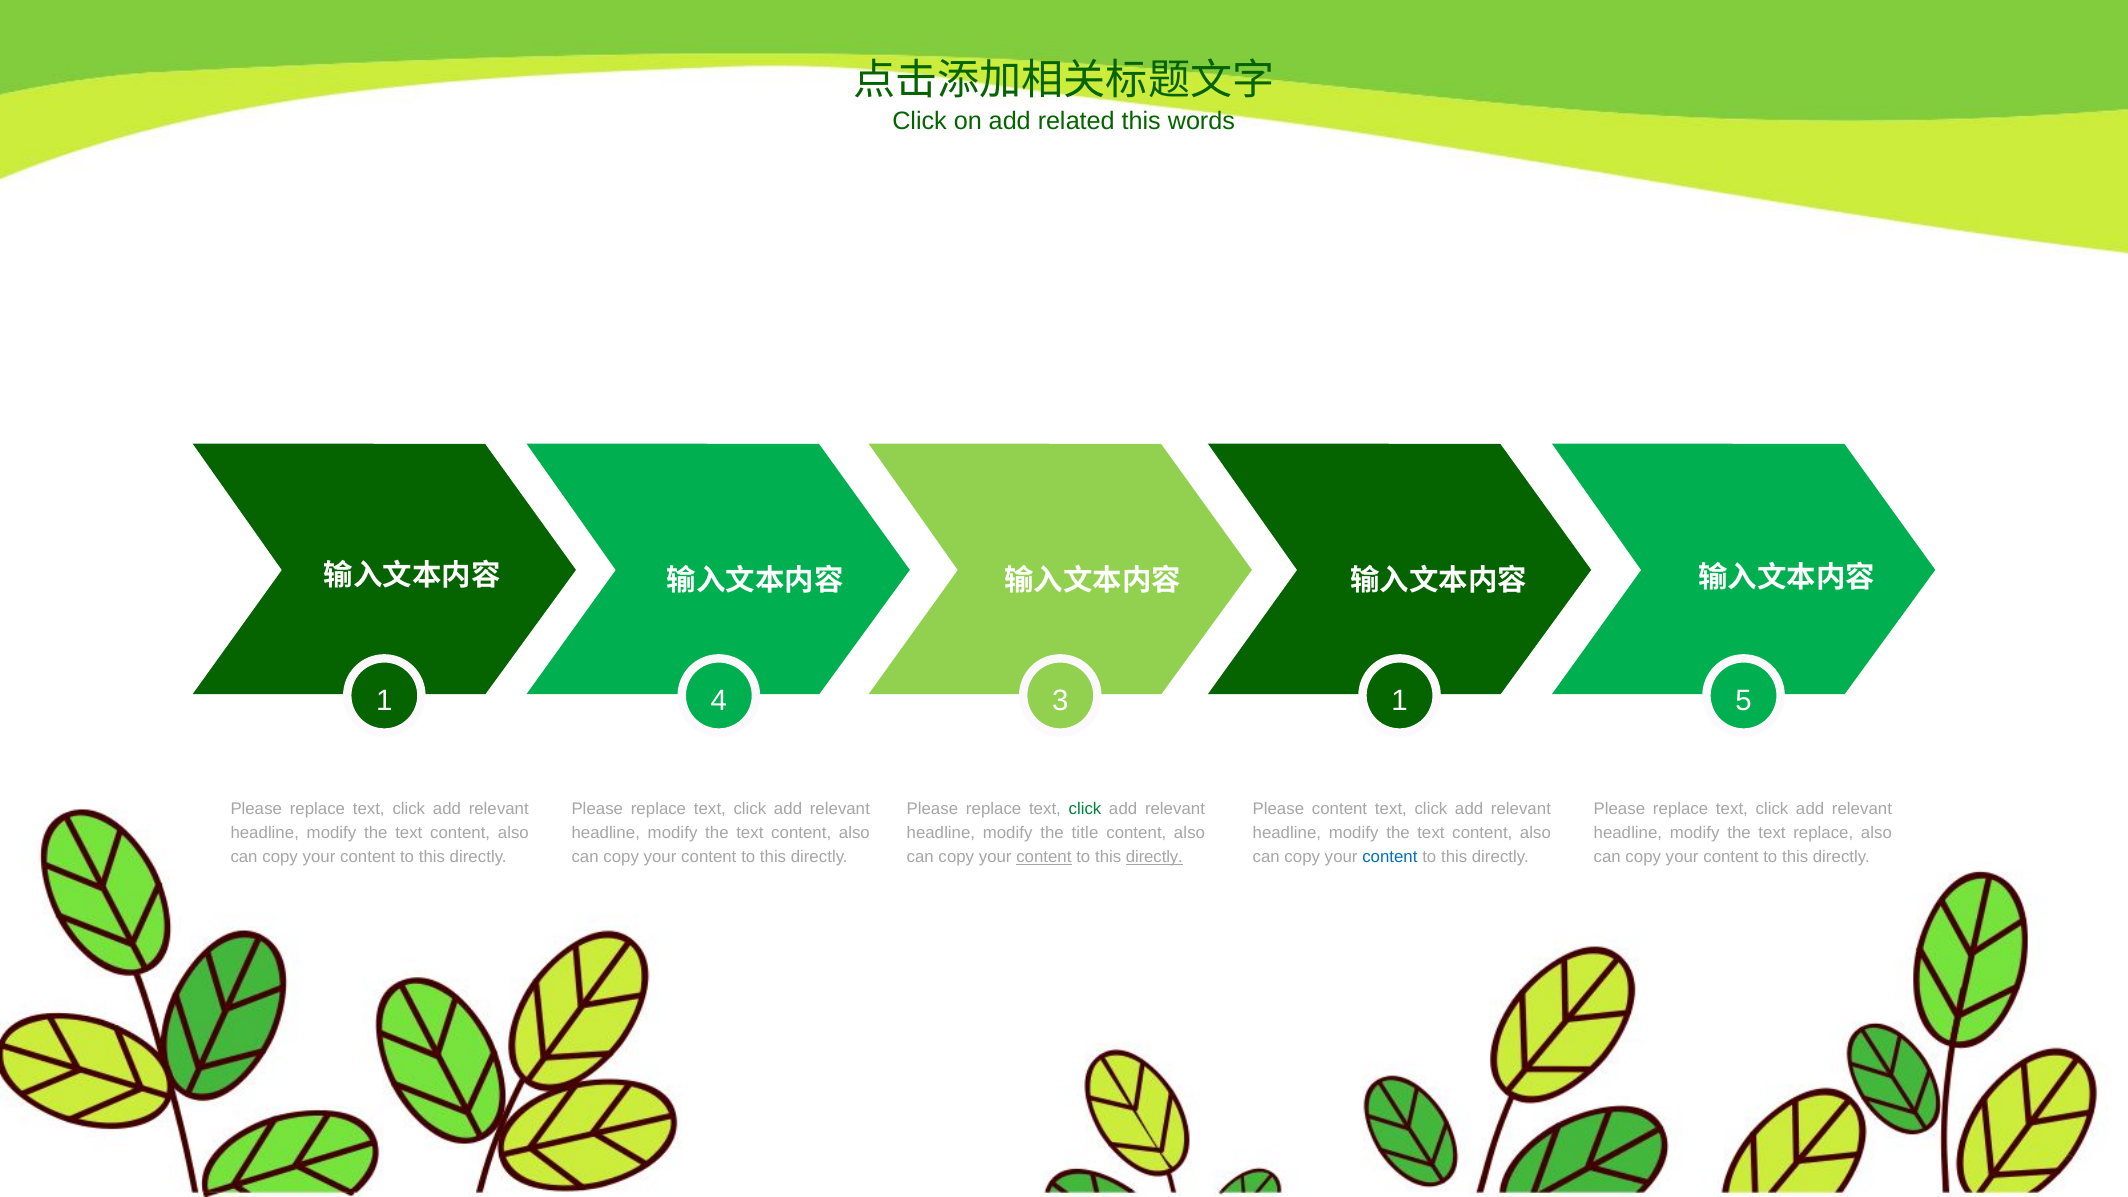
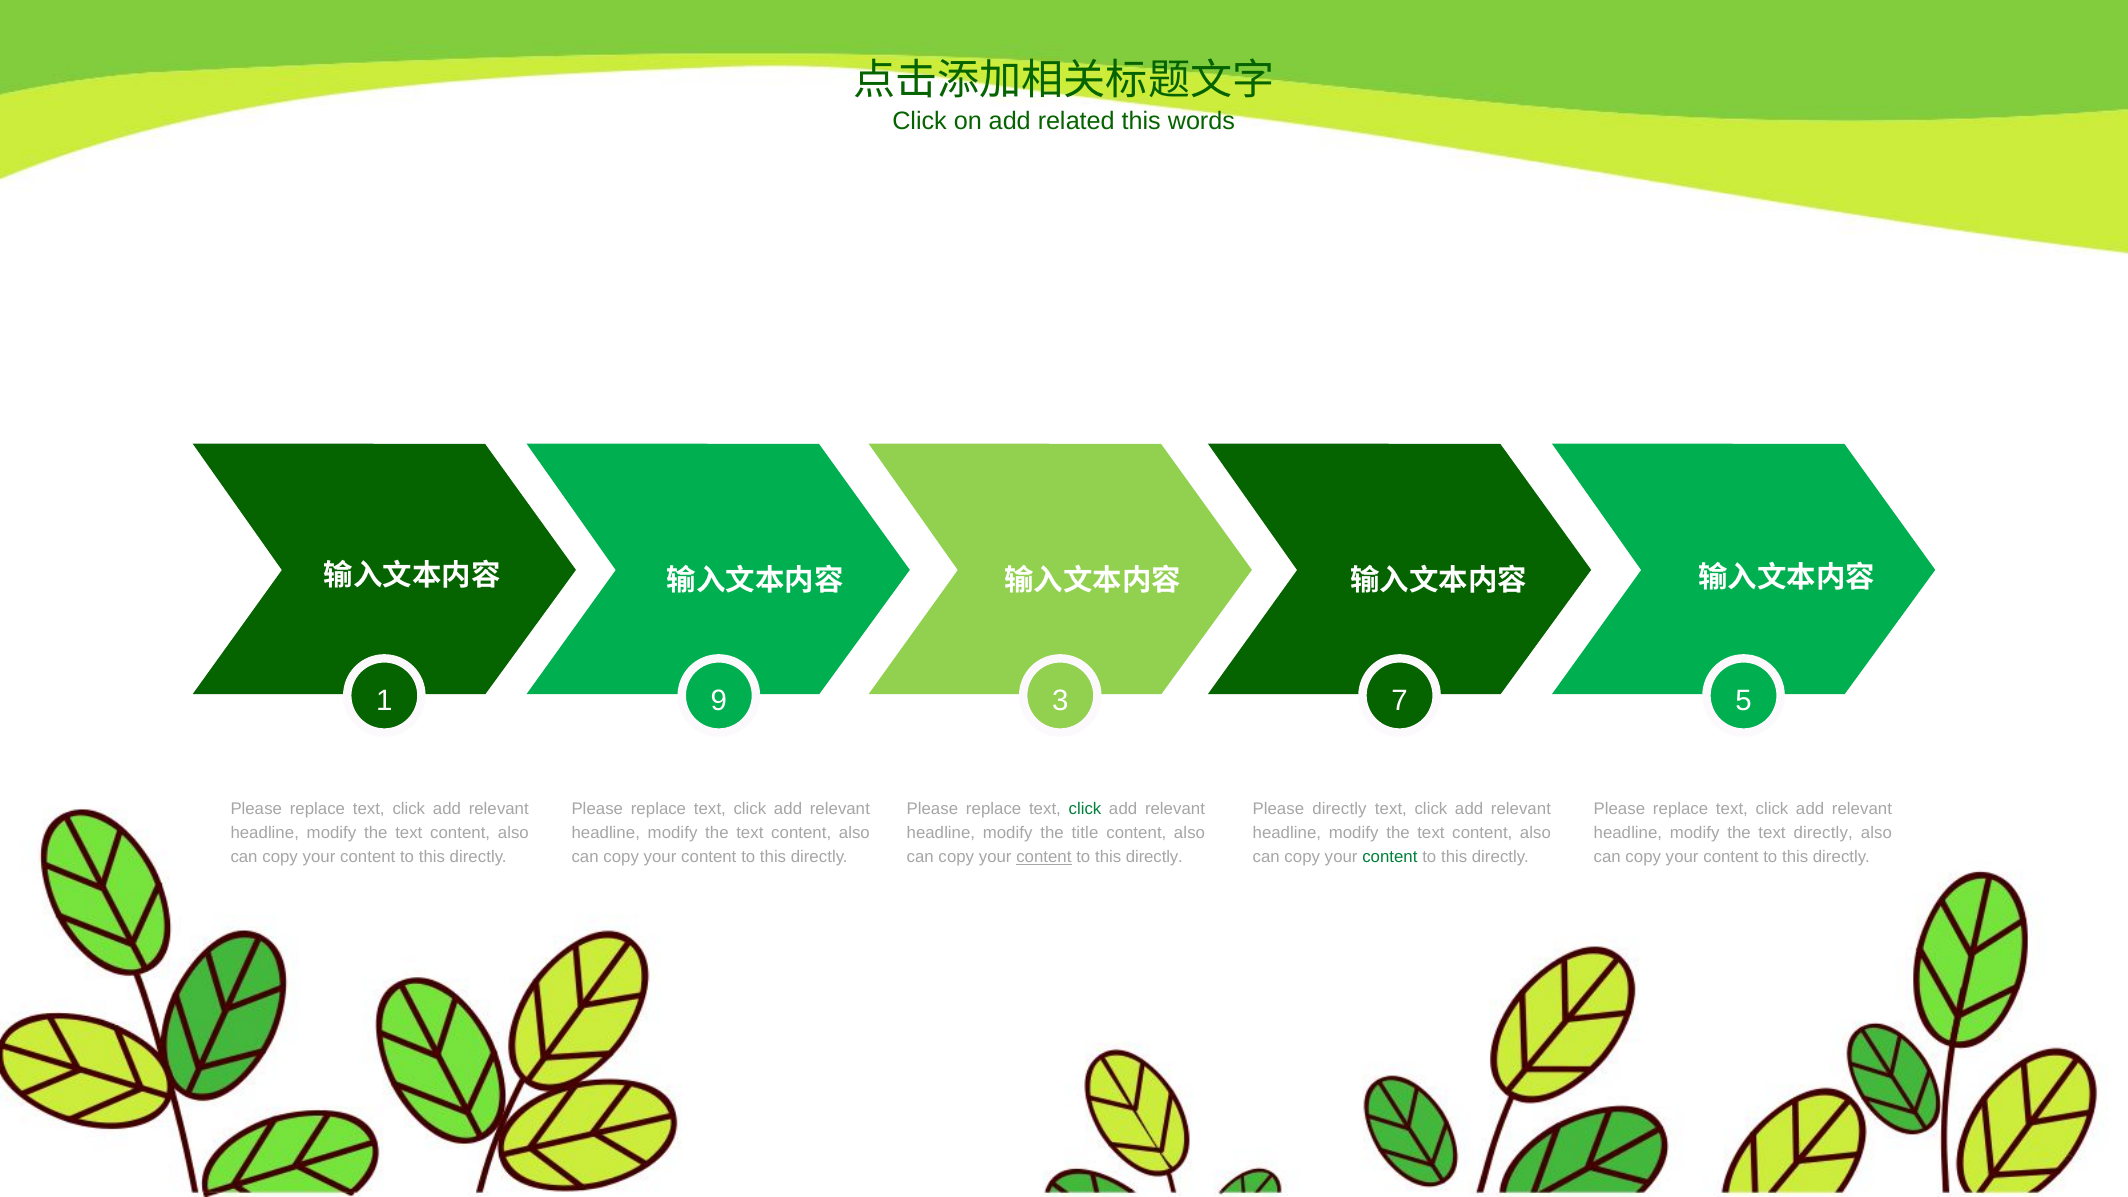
4: 4 -> 9 (719, 701)
3 1: 1 -> 7 (1400, 701)
Please content: content -> directly (1339, 809)
text replace: replace -> directly (1823, 833)
directly underline: present -> none (1154, 857)
content colour: blue -> green (1390, 857)
